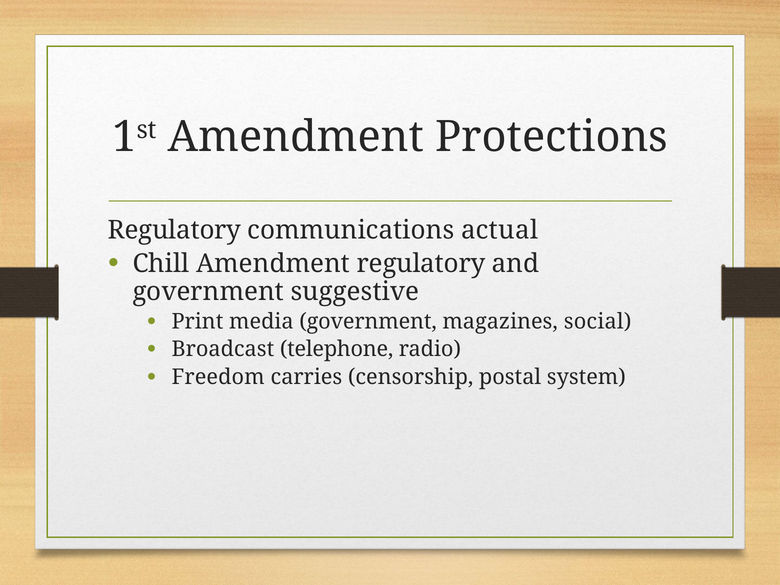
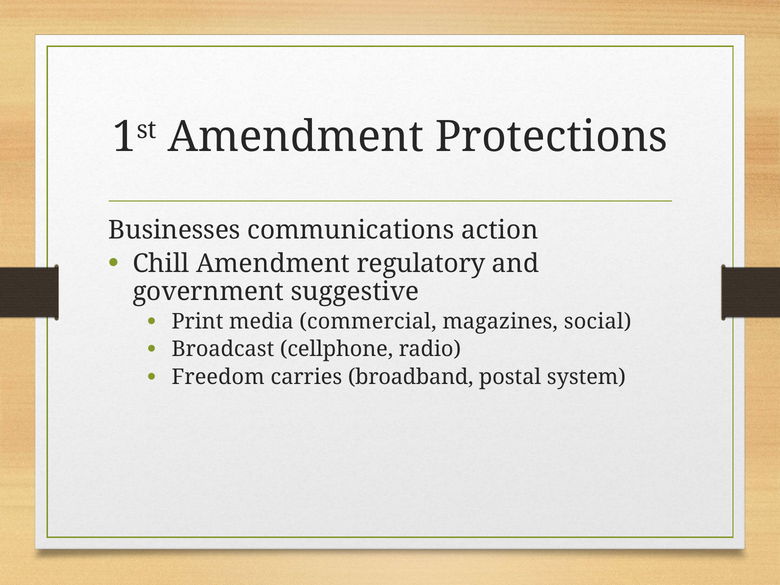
Regulatory: Regulatory -> Businesses (174, 230)
actual: actual -> action (500, 230)
media government: government -> commercial (368, 322)
telephone: telephone -> cellphone (337, 349)
censorship: censorship -> broadband (411, 377)
